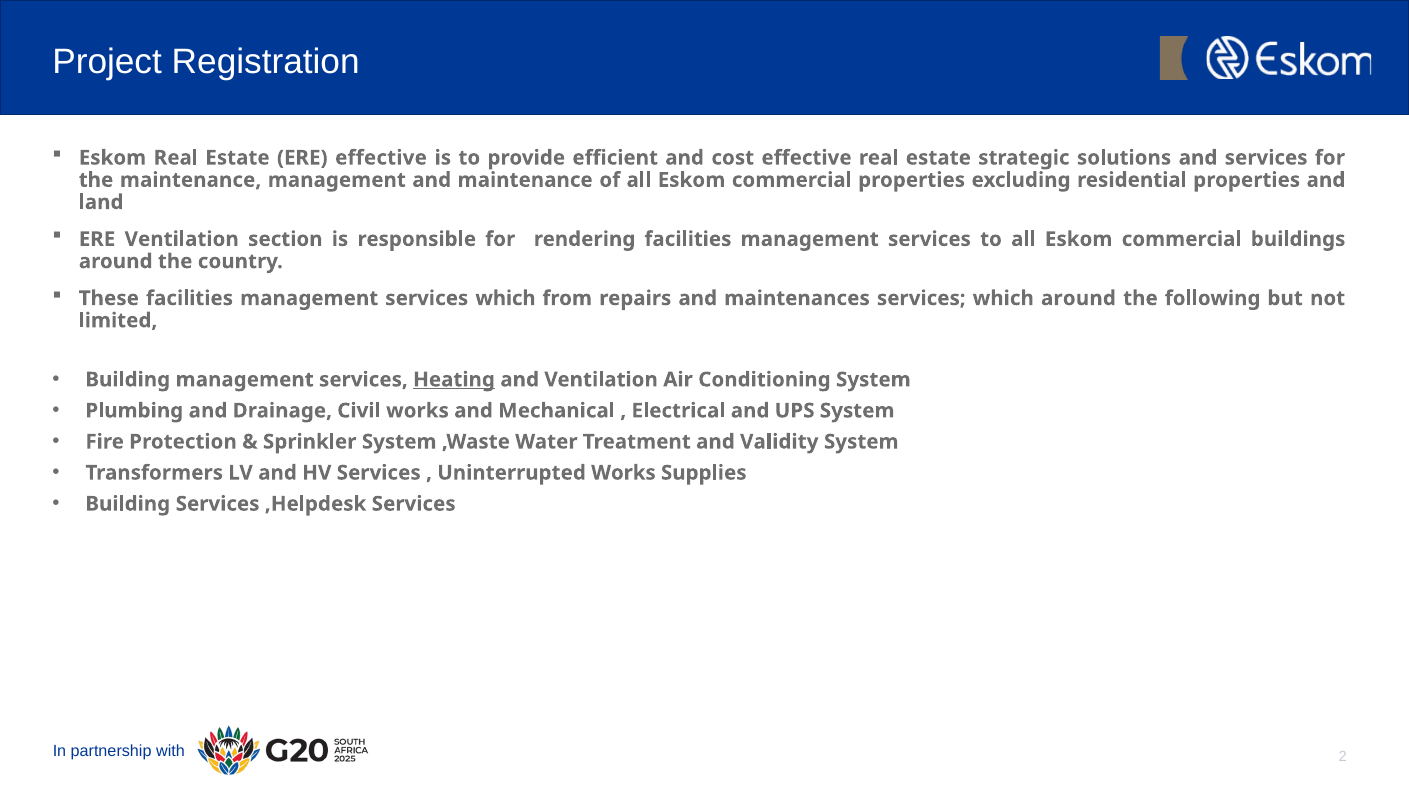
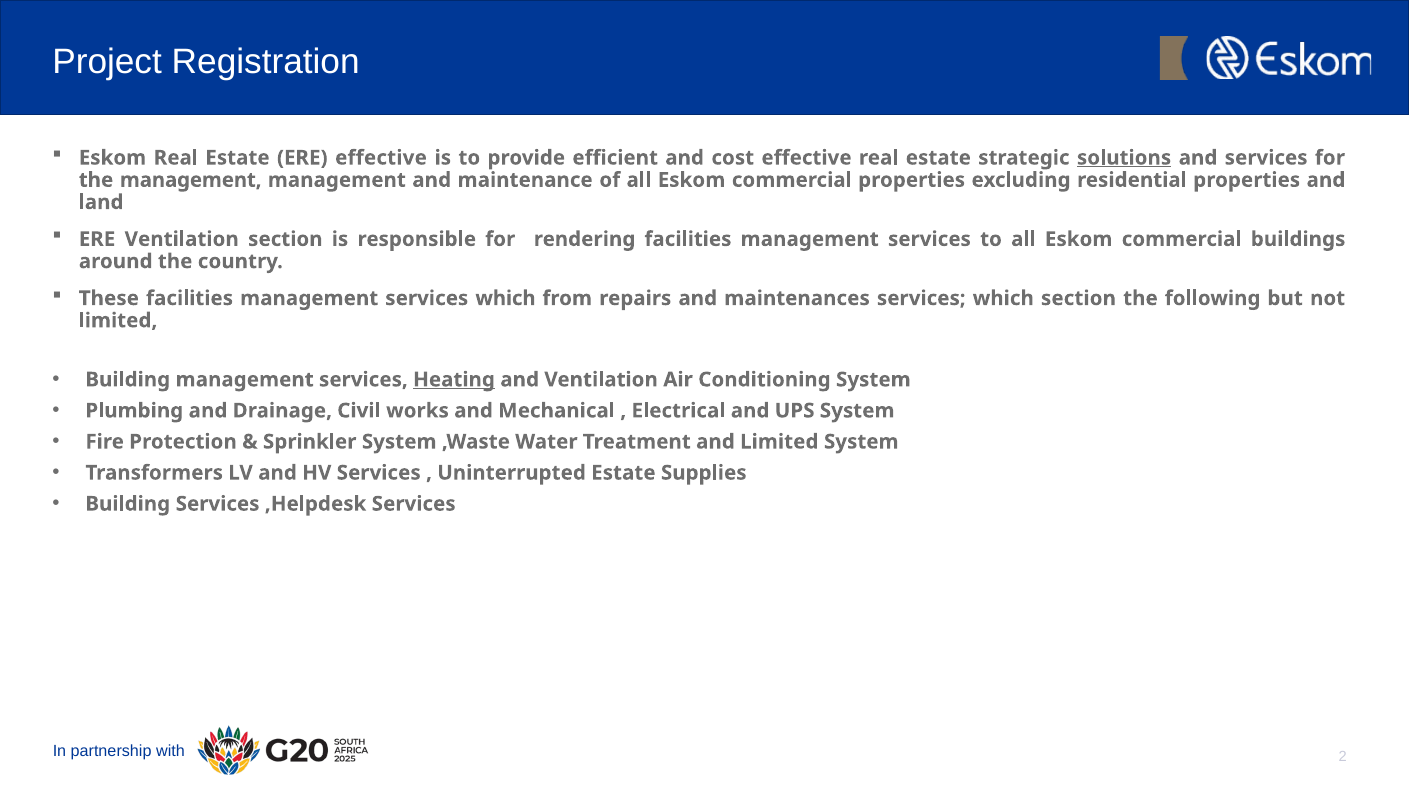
solutions underline: none -> present (1124, 158)
the maintenance: maintenance -> management (191, 180)
which around: around -> section (1078, 298)
and Validity: Validity -> Limited (779, 441)
Uninterrupted Works: Works -> Estate (623, 473)
